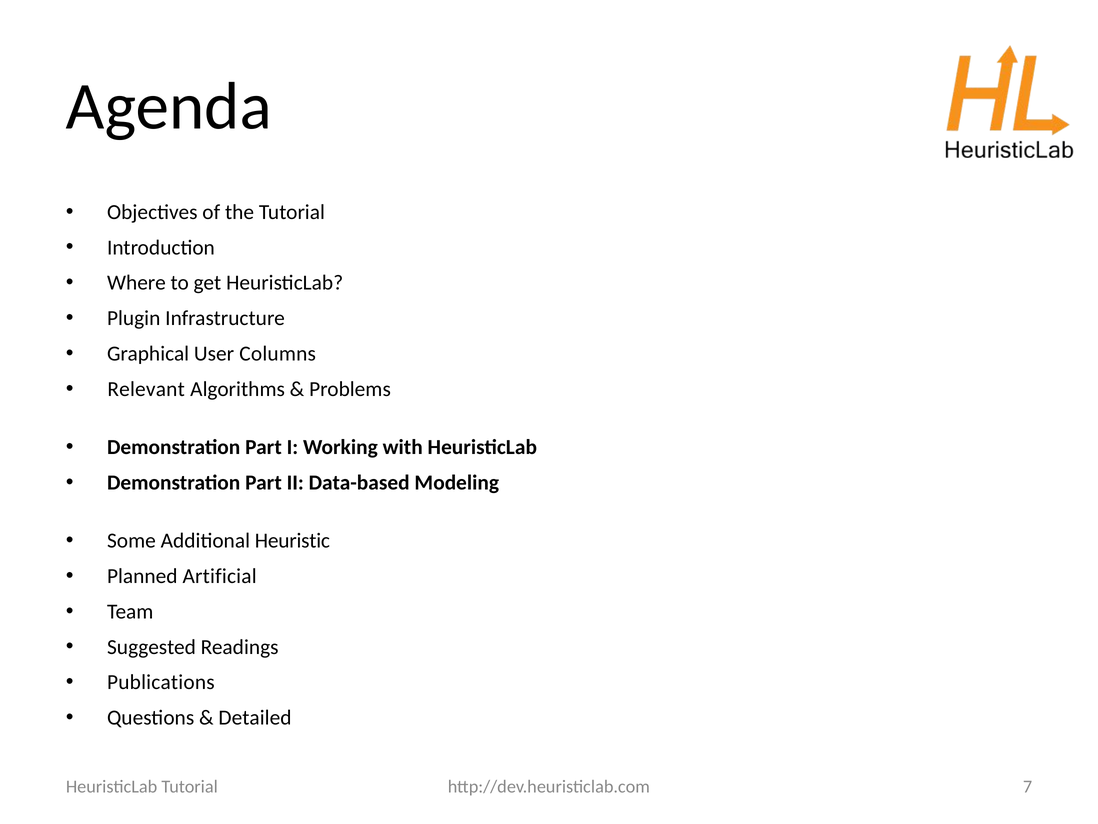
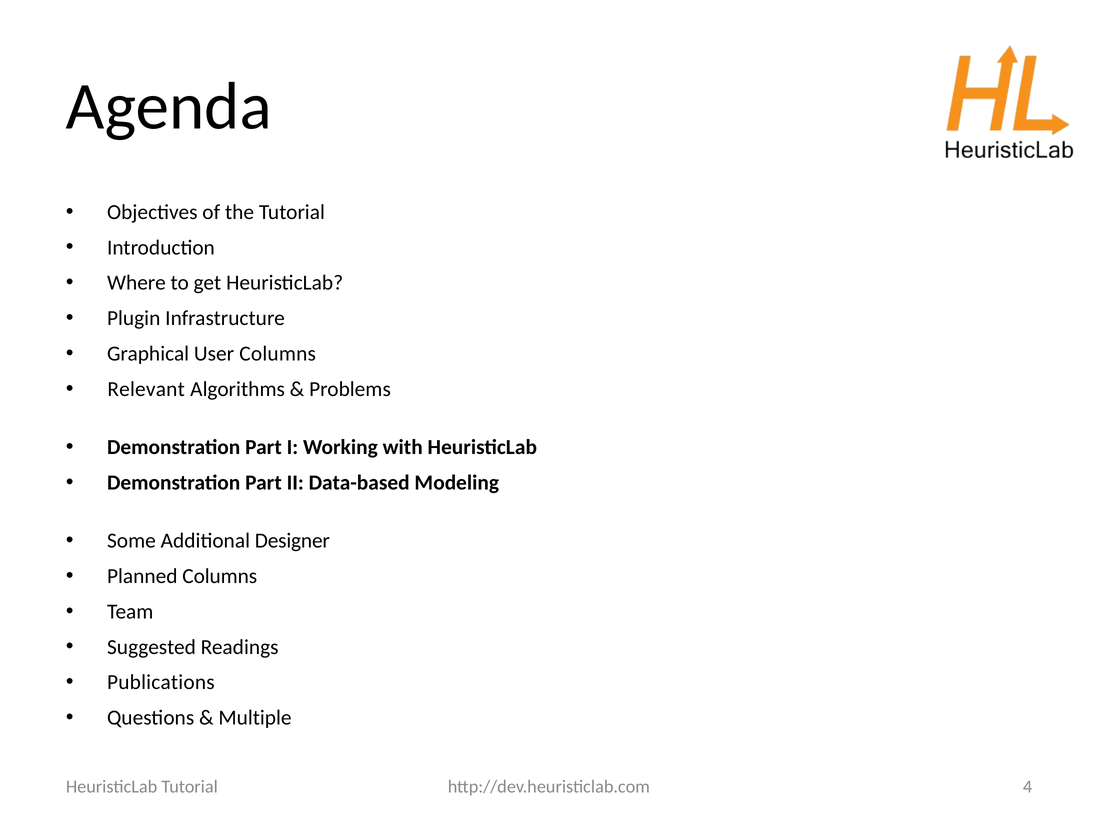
Heuristic: Heuristic -> Designer (292, 540)
Planned Artificial: Artificial -> Columns (220, 576)
Detailed: Detailed -> Multiple (255, 717)
7: 7 -> 4 (1028, 786)
